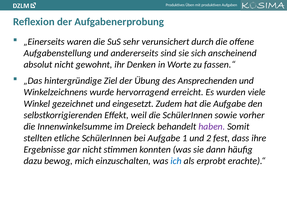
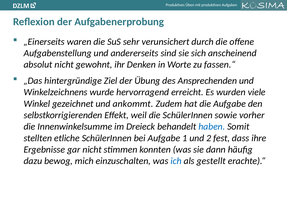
eingesetzt: eingesetzt -> ankommt (133, 104)
haben colour: purple -> blue (212, 127)
erprobt: erprobt -> gestellt (211, 161)
